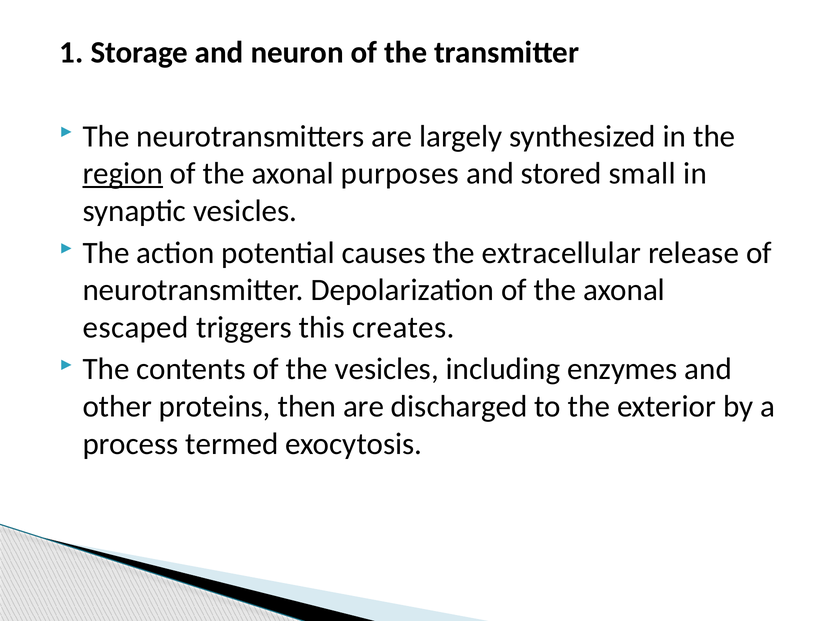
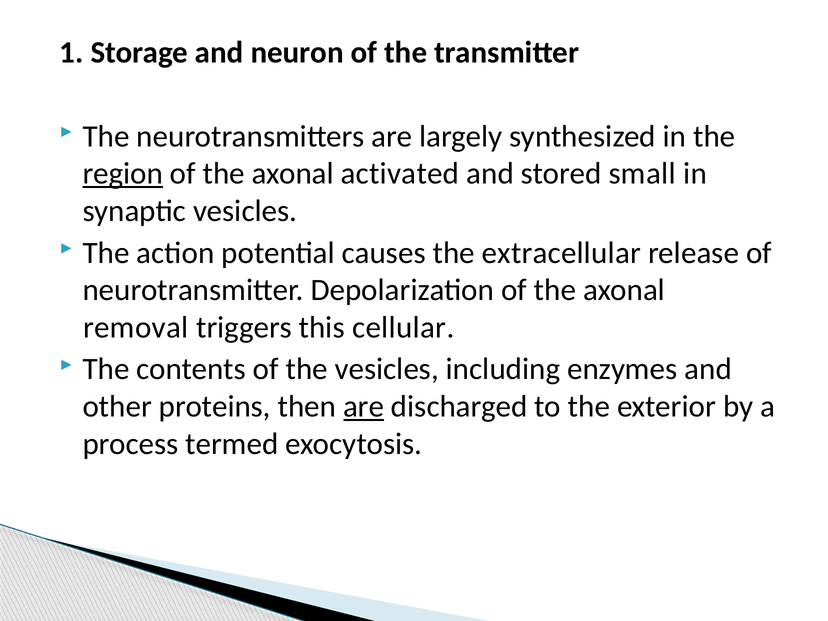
purposes: purposes -> activated (400, 174)
escaped: escaped -> removal (136, 327)
creates: creates -> cellular (403, 327)
are underline: none -> present (364, 407)
